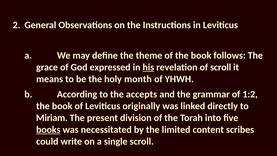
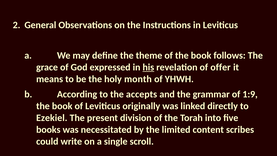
of scroll: scroll -> offer (221, 67)
1:2: 1:2 -> 1:9 (250, 94)
Miriam: Miriam -> Ezekiel (52, 118)
books underline: present -> none (48, 130)
